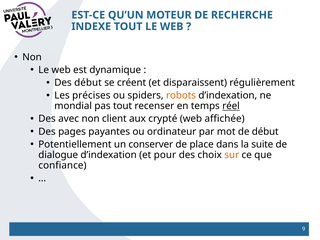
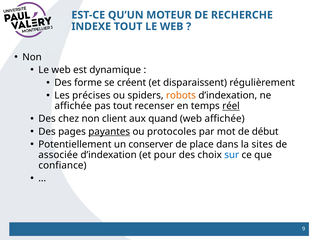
Des début: début -> forme (88, 83)
mondial: mondial -> affichée (73, 106)
avec: avec -> chez (69, 119)
crypté: crypté -> quand (163, 119)
payantes underline: none -> present (109, 132)
ordinateur: ordinateur -> protocoles (172, 132)
suite: suite -> sites (262, 144)
dialogue: dialogue -> associée (58, 155)
sur colour: orange -> blue (232, 155)
